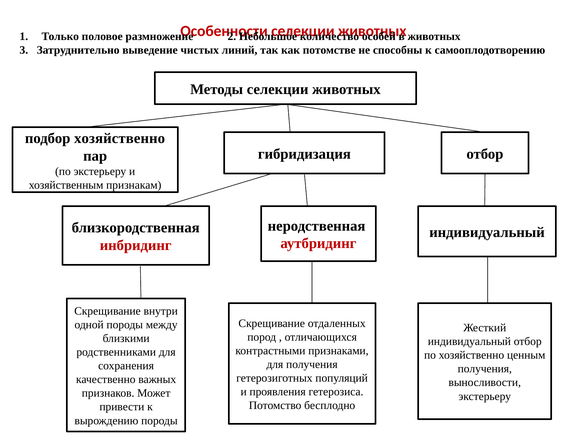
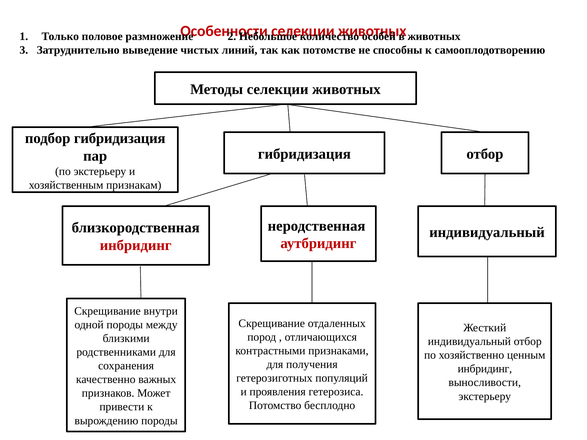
подбор хозяйственно: хозяйственно -> гибридизация (120, 138)
получения: получения -> инбридинг (485, 369)
